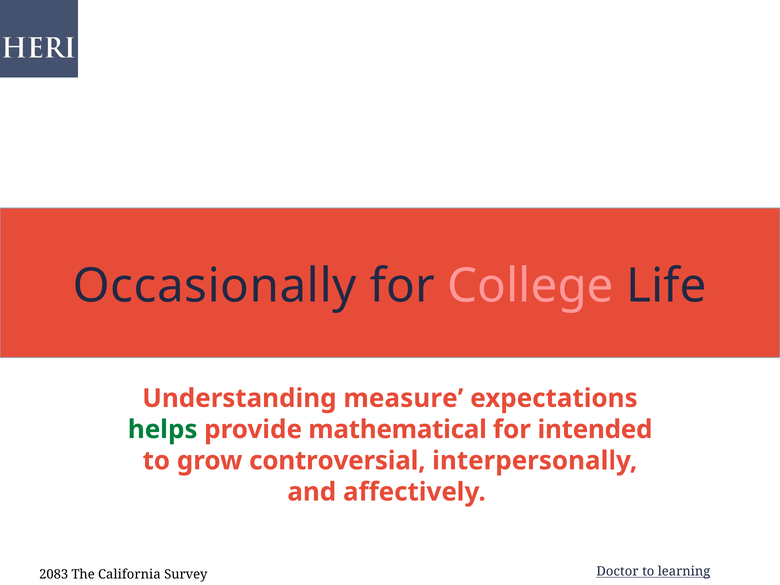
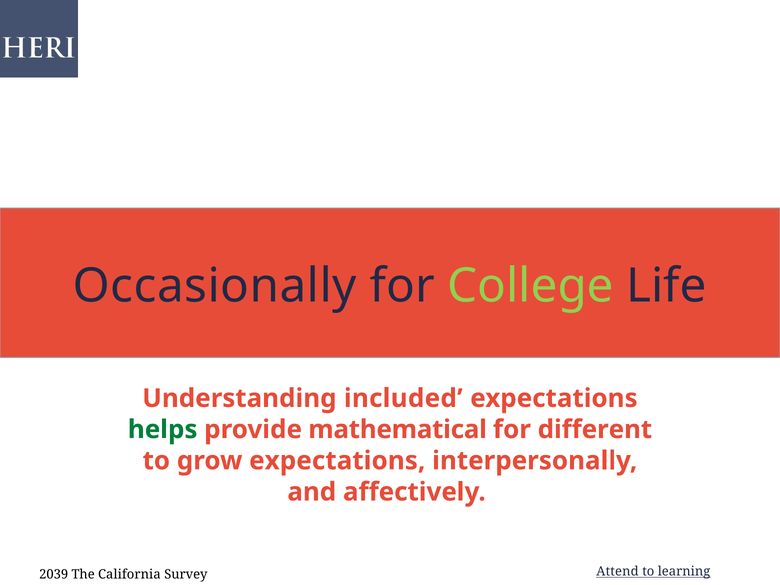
College colour: pink -> light green (530, 286)
measure: measure -> included (403, 398)
intended: intended -> different (595, 430)
grow controversial: controversial -> expectations (337, 461)
2083: 2083 -> 2039 (54, 574)
Doctor: Doctor -> Attend (617, 572)
